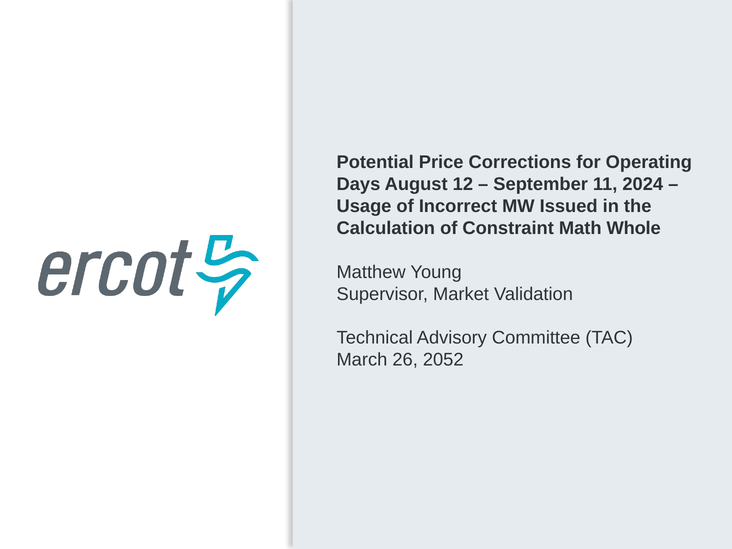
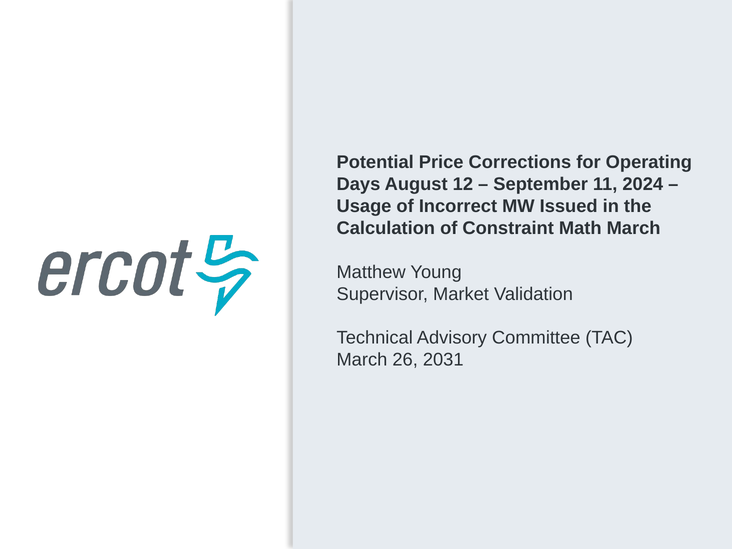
Math Whole: Whole -> March (634, 228)
2052: 2052 -> 2031 (443, 360)
